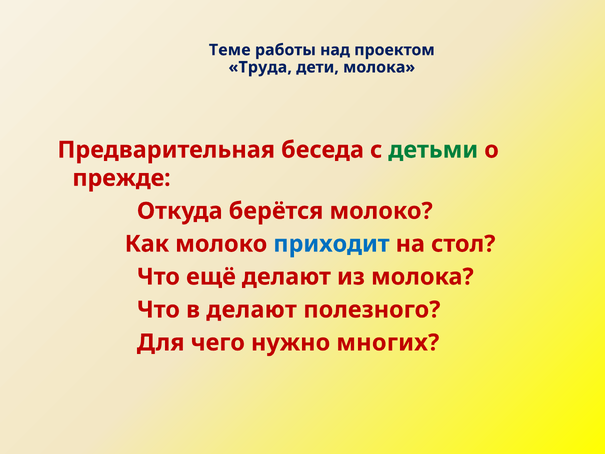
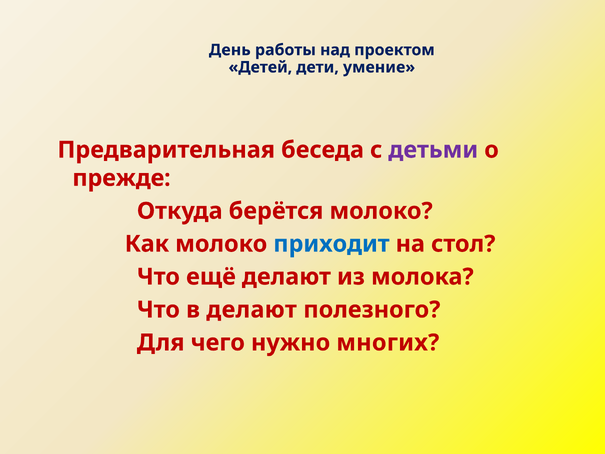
Теме: Теме -> День (230, 50)
Труда: Труда -> Детей (260, 67)
дети молока: молока -> умение (379, 67)
детьми colour: green -> purple (433, 150)
